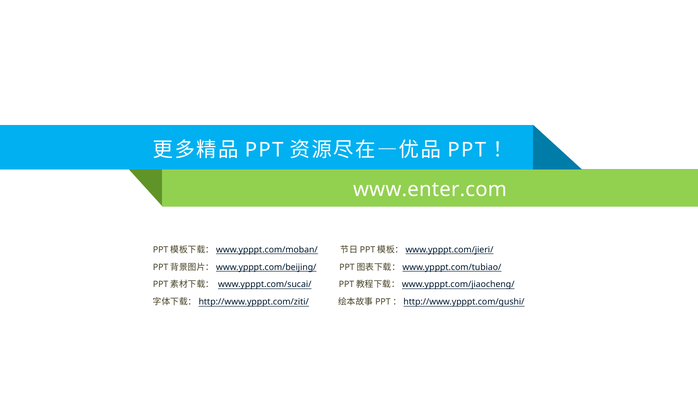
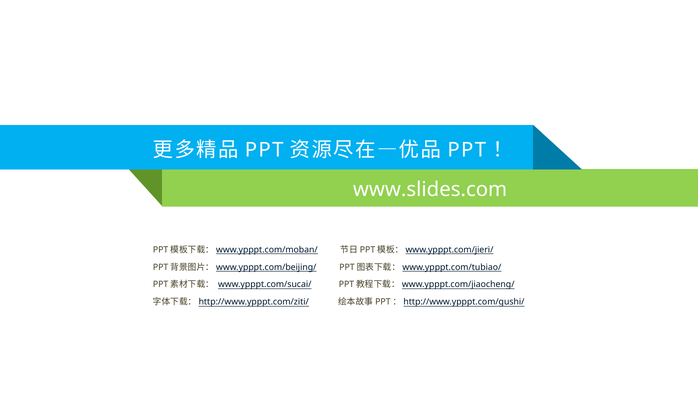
www.enter.com: www.enter.com -> www.slides.com (430, 189)
